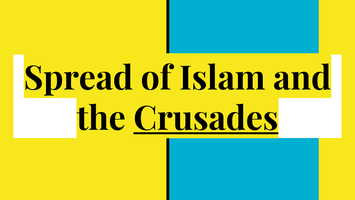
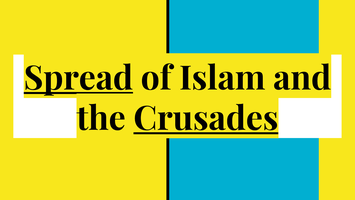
Spread underline: none -> present (78, 78)
